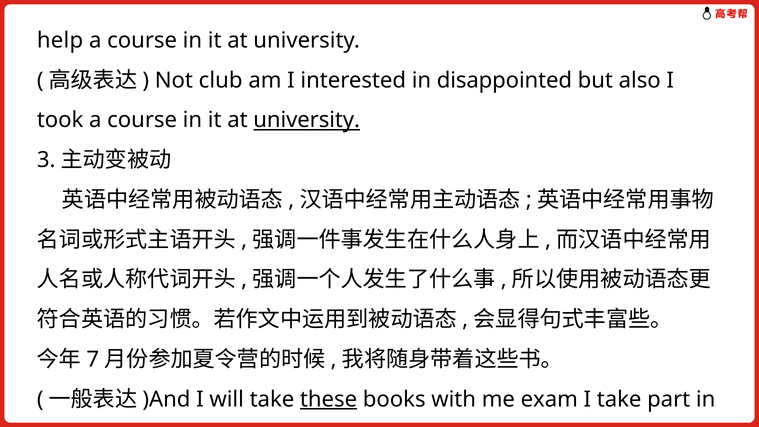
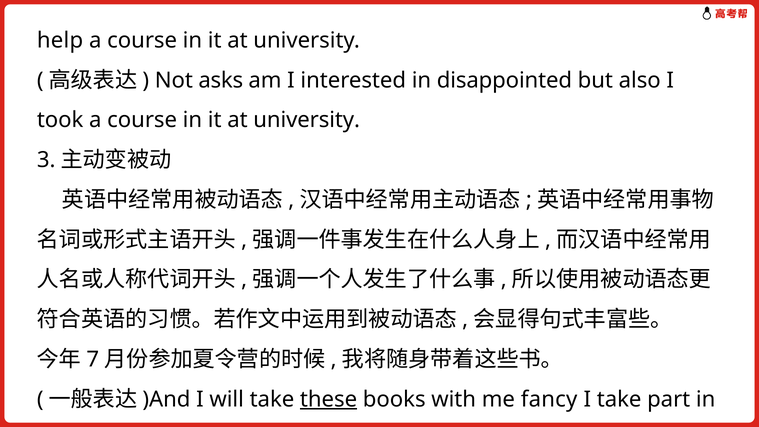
club: club -> asks (221, 80)
university underline: present -> none (307, 120)
exam: exam -> fancy (549, 399)
